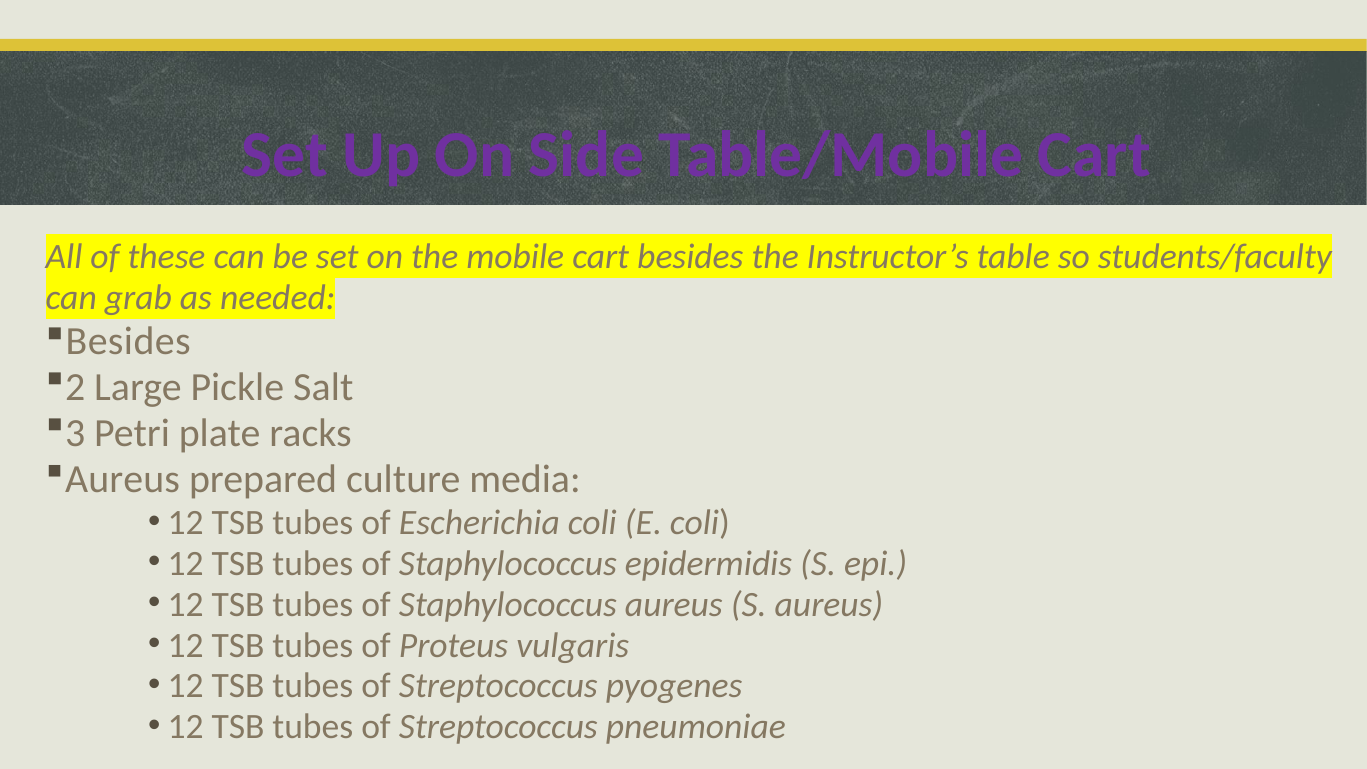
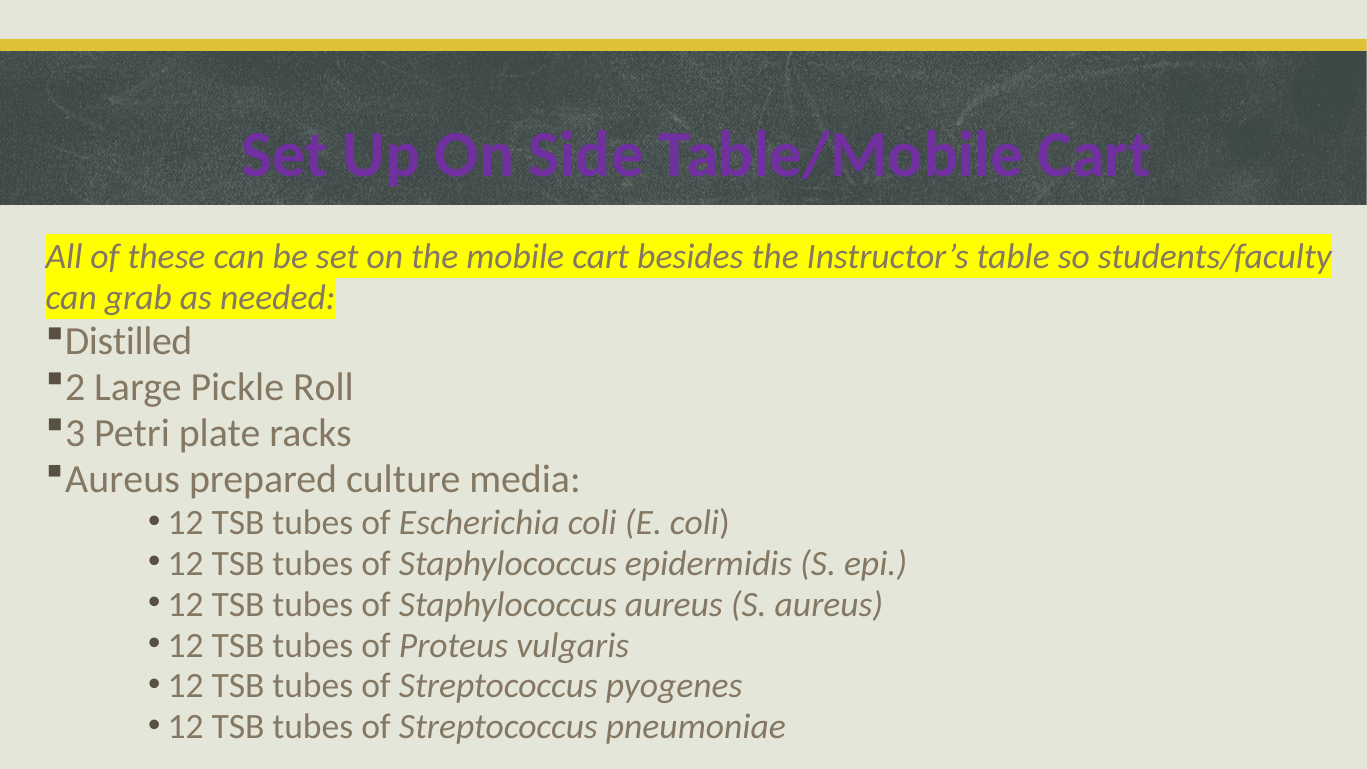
Besides: Besides -> Distilled (129, 341)
Salt: Salt -> Roll (323, 387)
